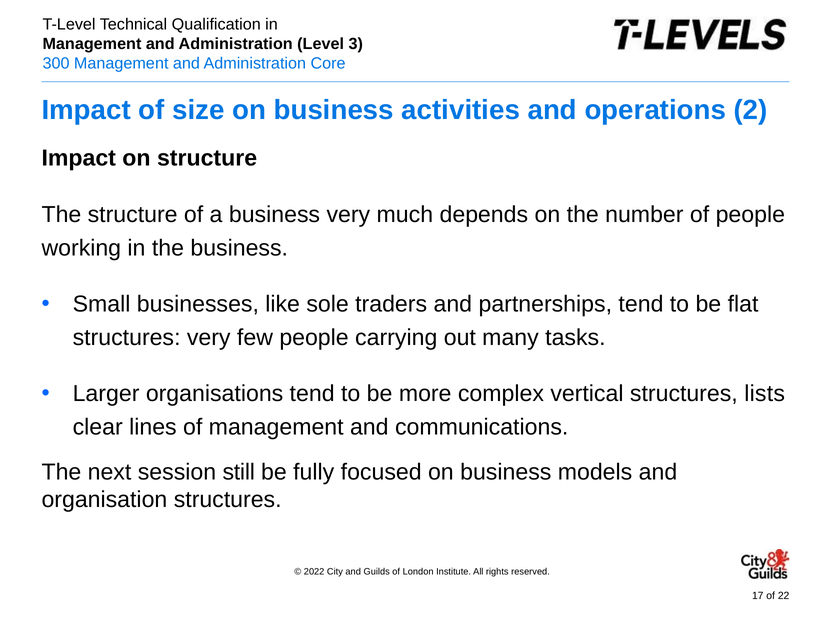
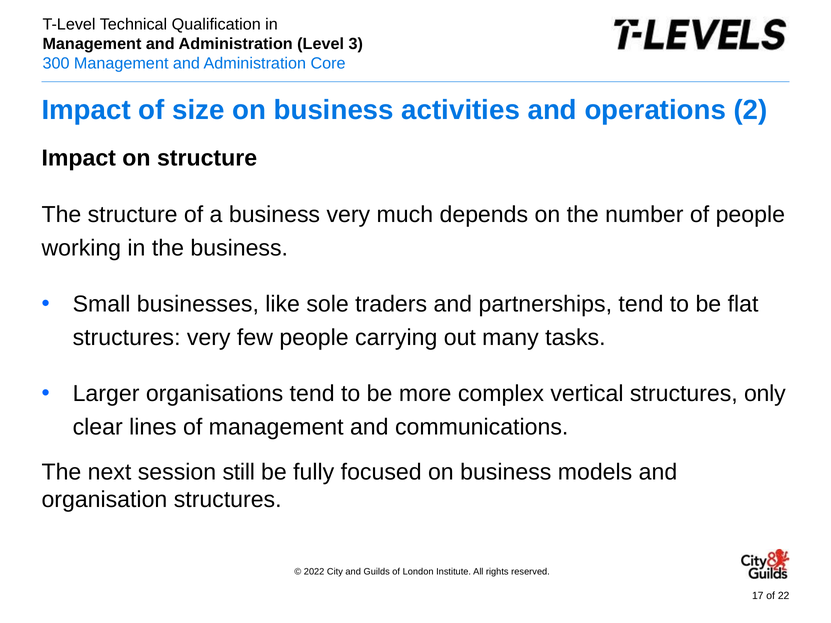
lists: lists -> only (765, 394)
